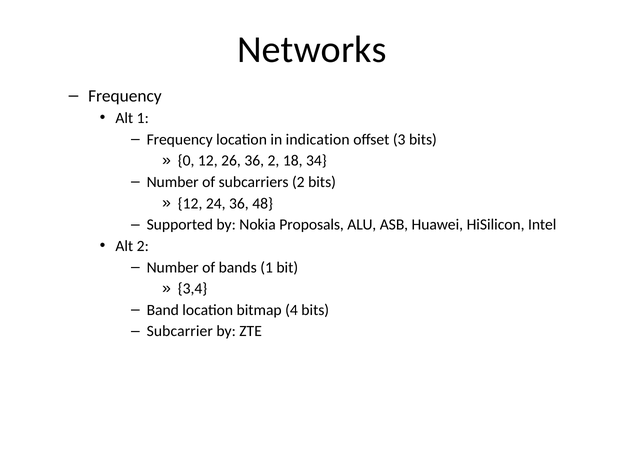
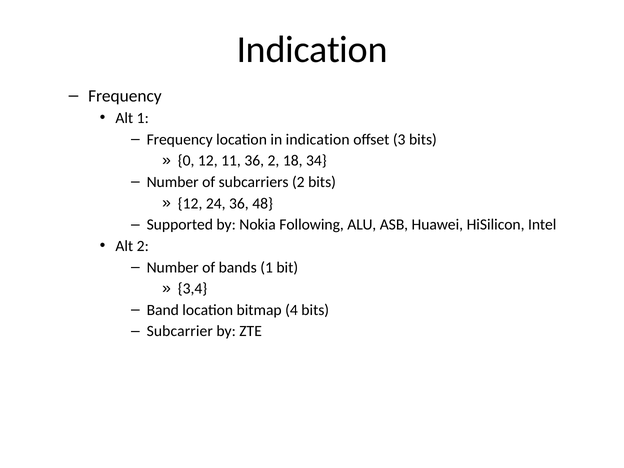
Networks: Networks -> Indication (312, 49)
26: 26 -> 11 (231, 161)
Proposals: Proposals -> Following (312, 225)
